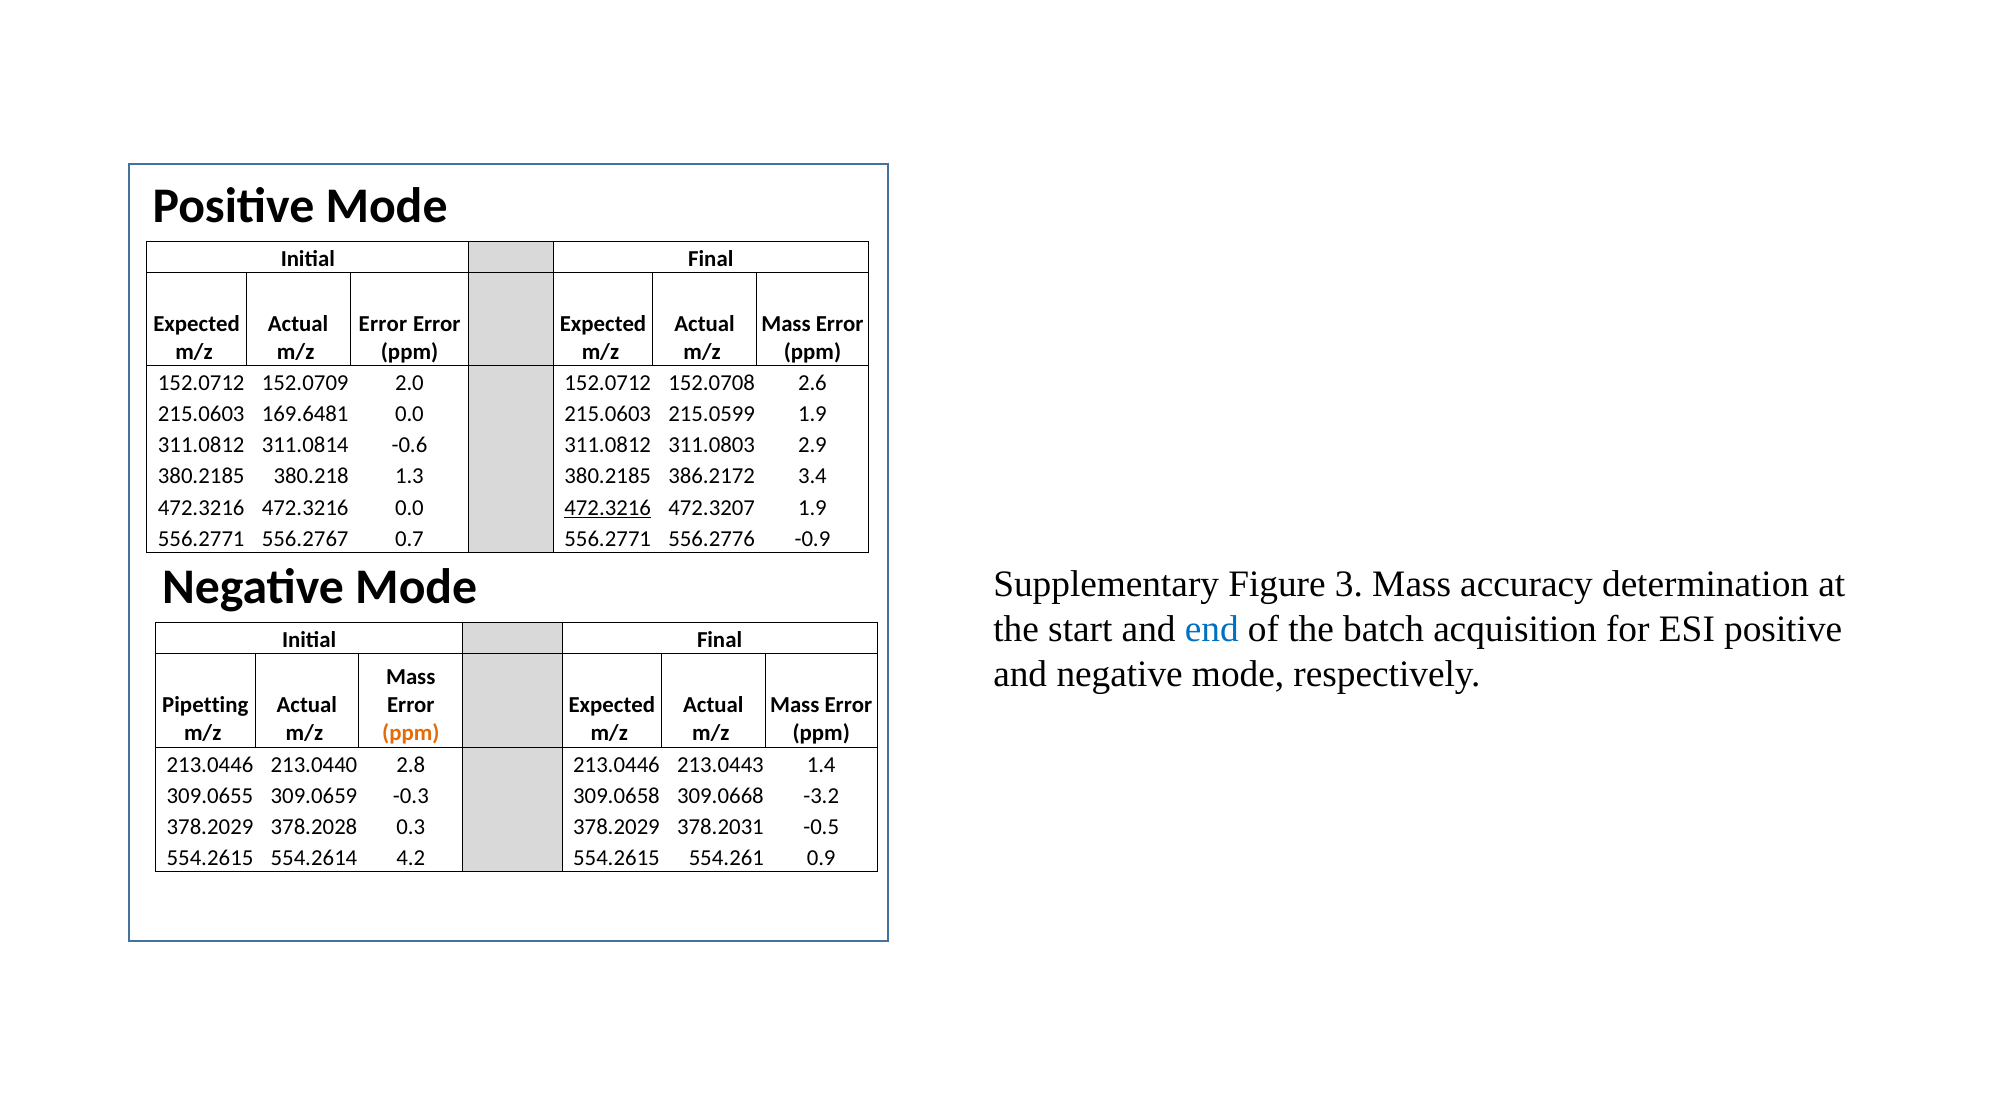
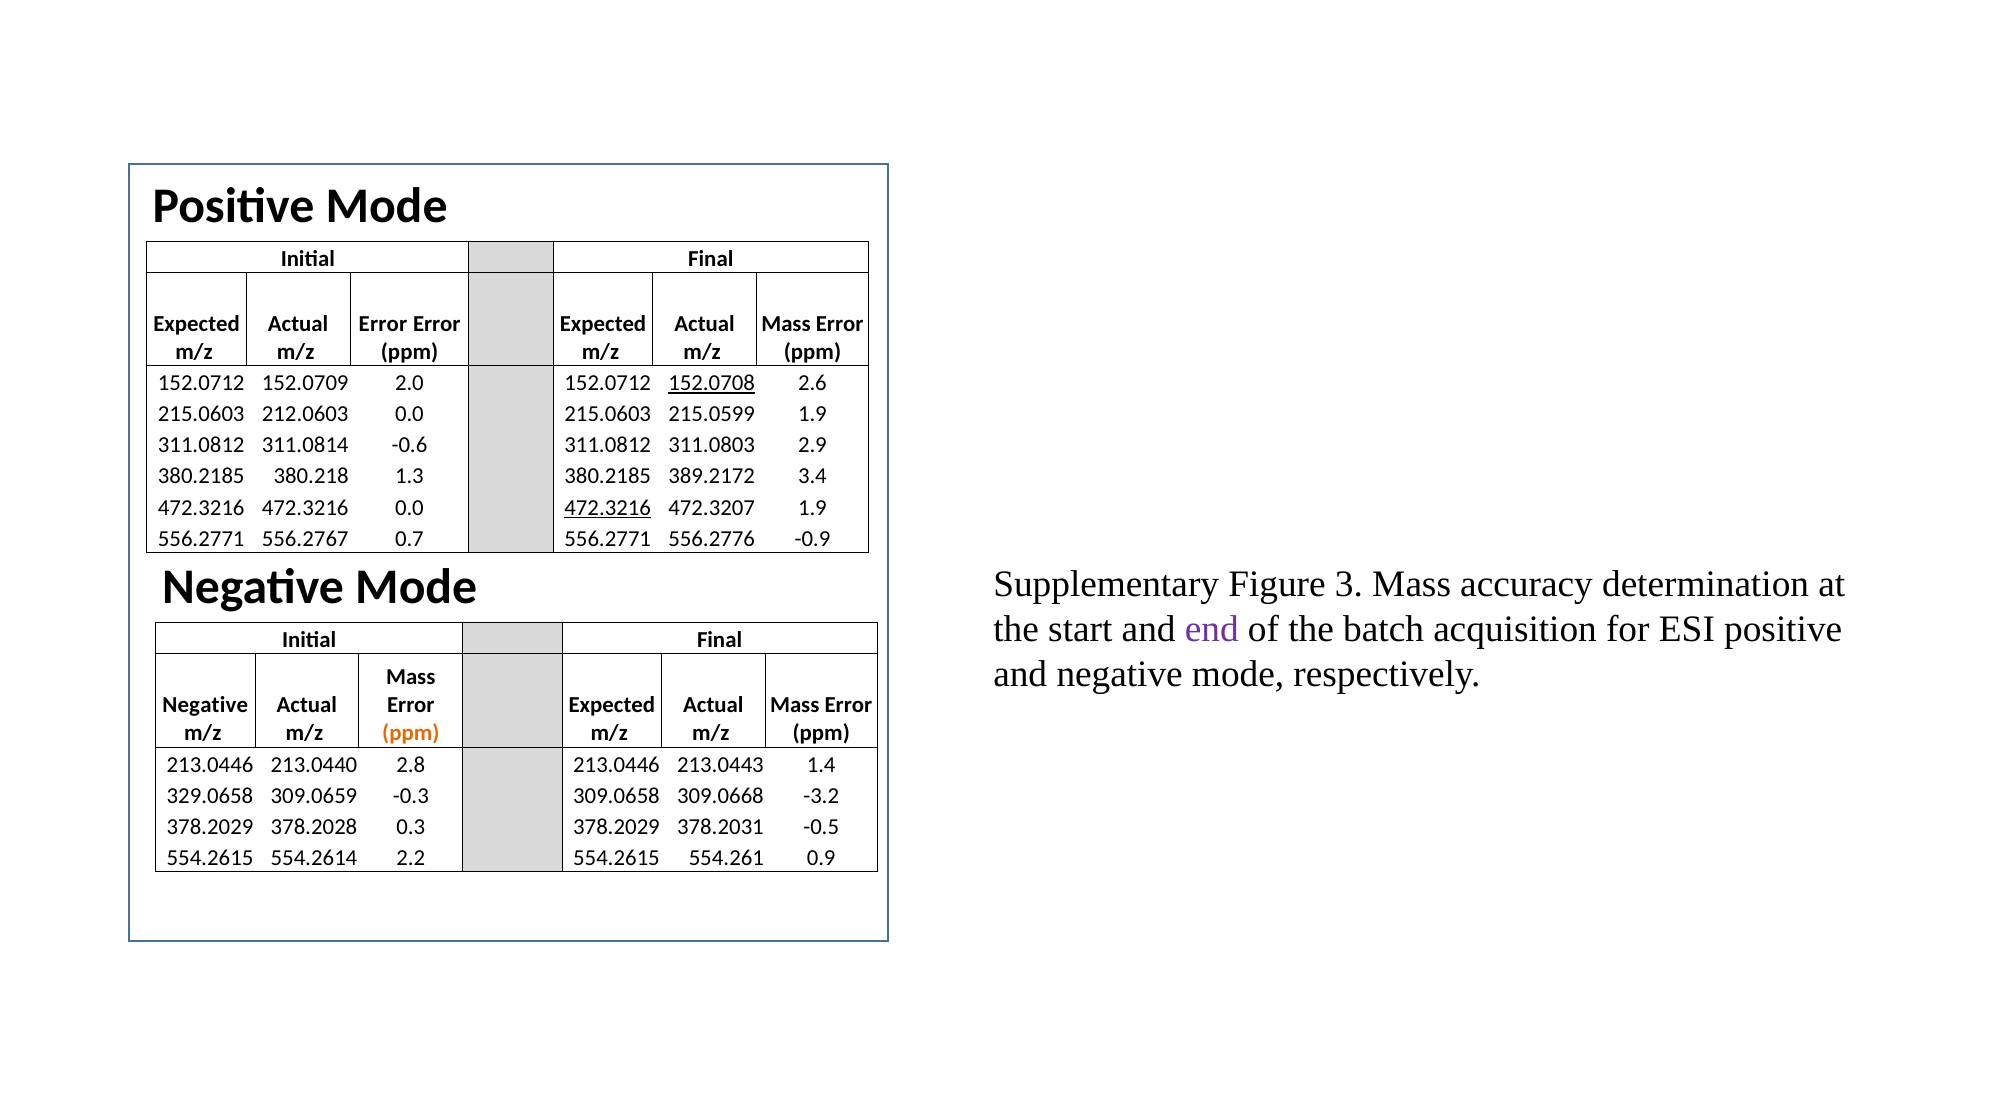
152.0708 underline: none -> present (712, 383)
169.6481: 169.6481 -> 212.0603 (305, 414)
386.2172: 386.2172 -> 389.2172 (712, 476)
end colour: blue -> purple (1212, 629)
Pipetting: Pipetting -> Negative (205, 705)
309.0655: 309.0655 -> 329.0658 (210, 796)
4.2: 4.2 -> 2.2 (411, 858)
